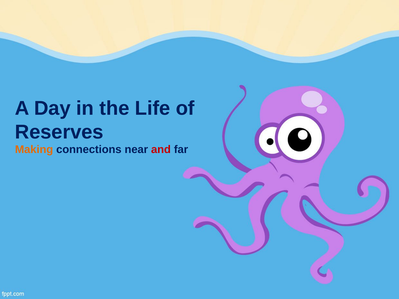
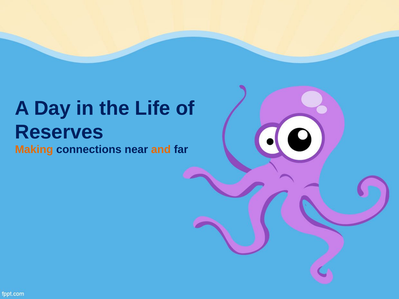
and colour: red -> orange (161, 150)
